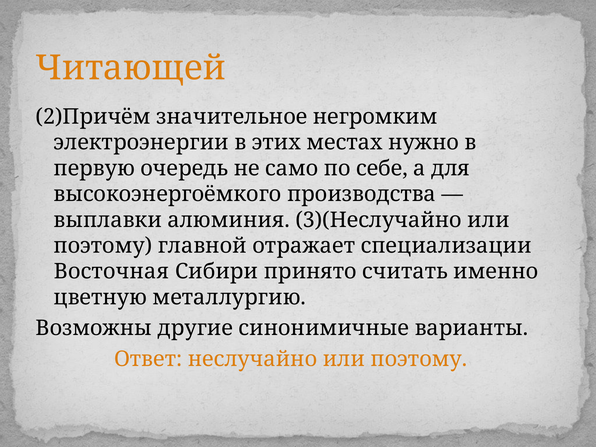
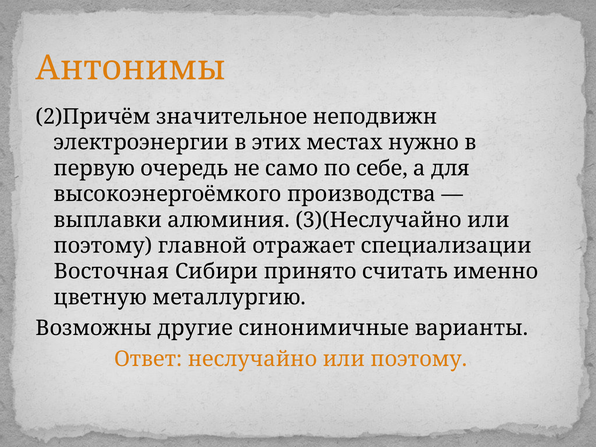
Читающей: Читающей -> Антонимы (131, 68)
негромким: негромким -> неподвижн (375, 117)
